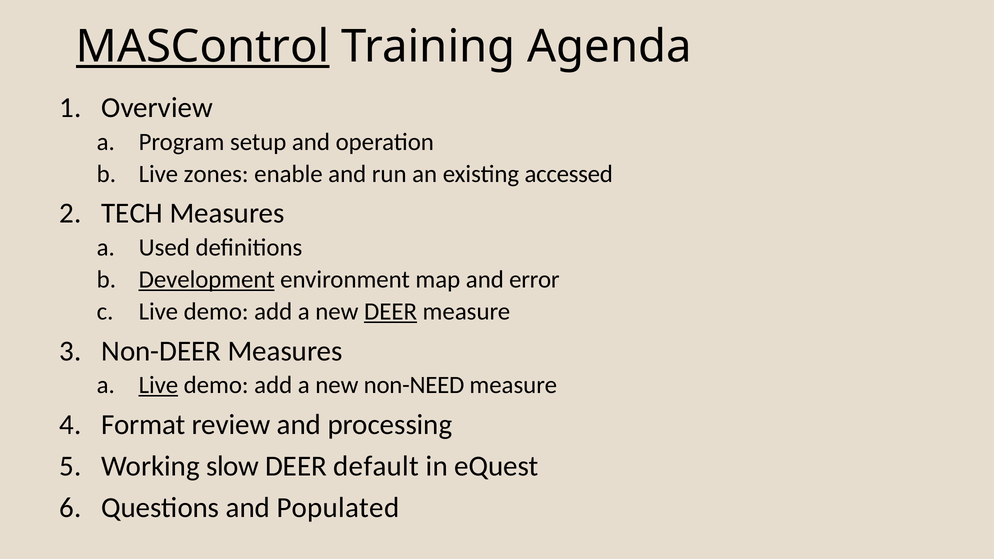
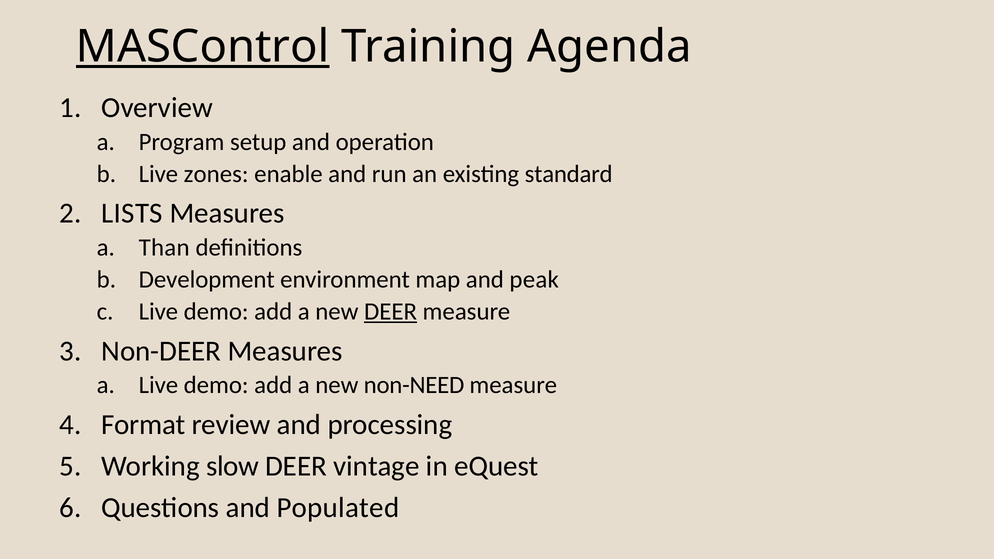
accessed: accessed -> standard (569, 174)
TECH: TECH -> LISTS (132, 213)
Used: Used -> Than (164, 248)
Development underline: present -> none (207, 280)
error: error -> peak (534, 280)
Live underline: present -> none (158, 385)
default: default -> vintage (376, 466)
